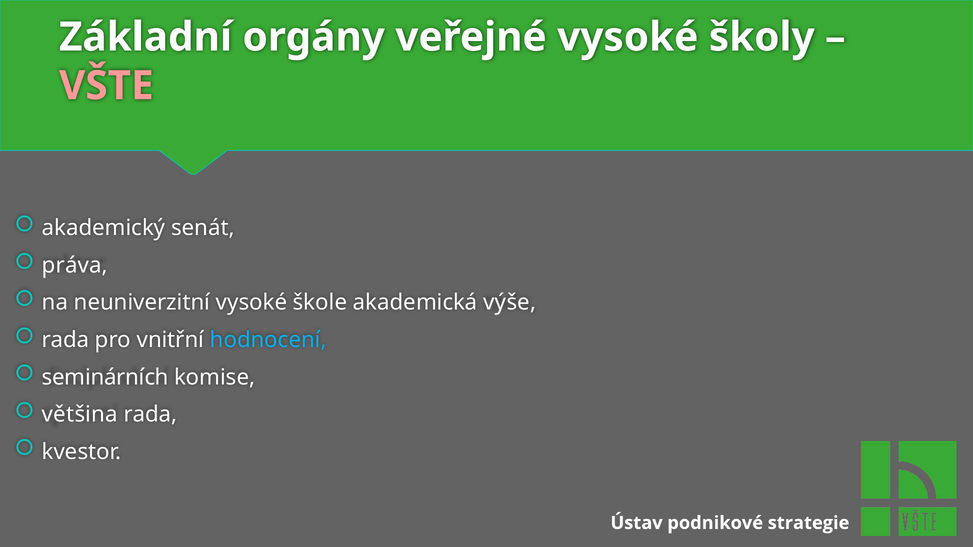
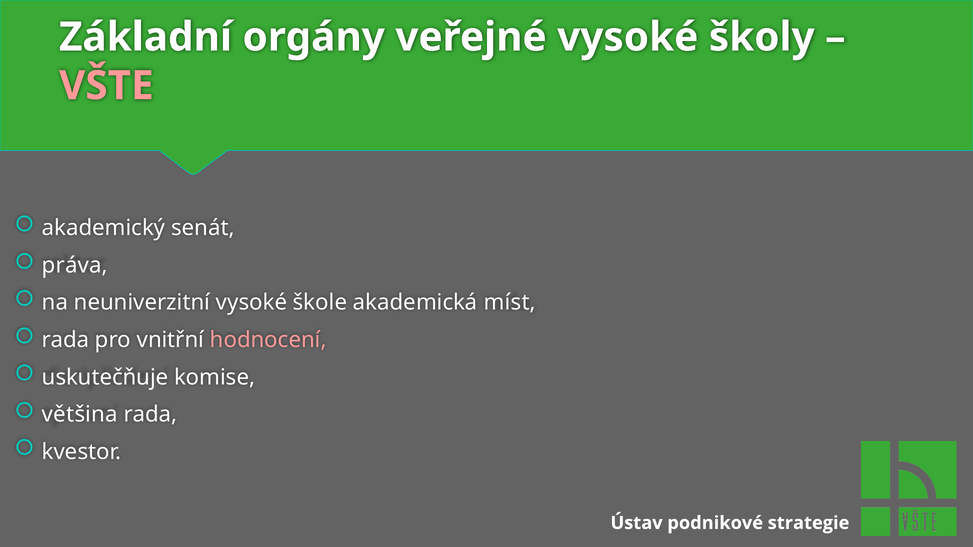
výše: výše -> míst (510, 303)
hodnocení colour: light blue -> pink (268, 340)
seminárních: seminárních -> uskutečňuje (105, 377)
